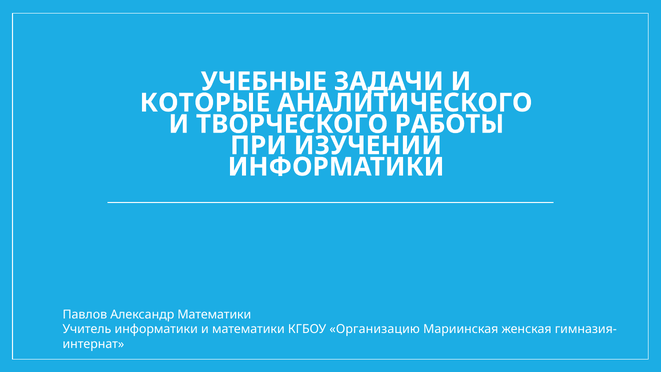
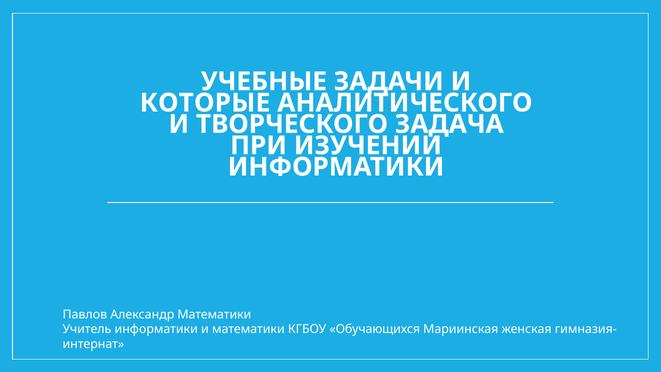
РАБОТЫ: РАБОТЫ -> ЗАДАЧА (449, 124)
Организацию: Организацию -> Обучающихся (375, 329)
